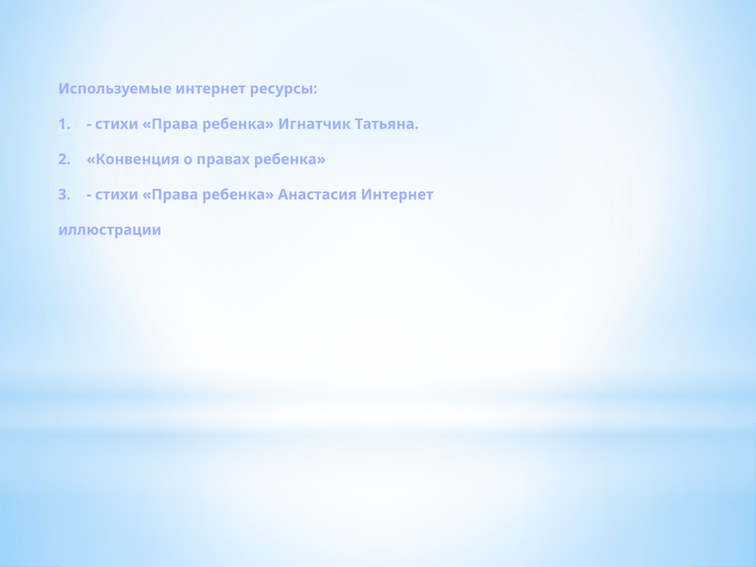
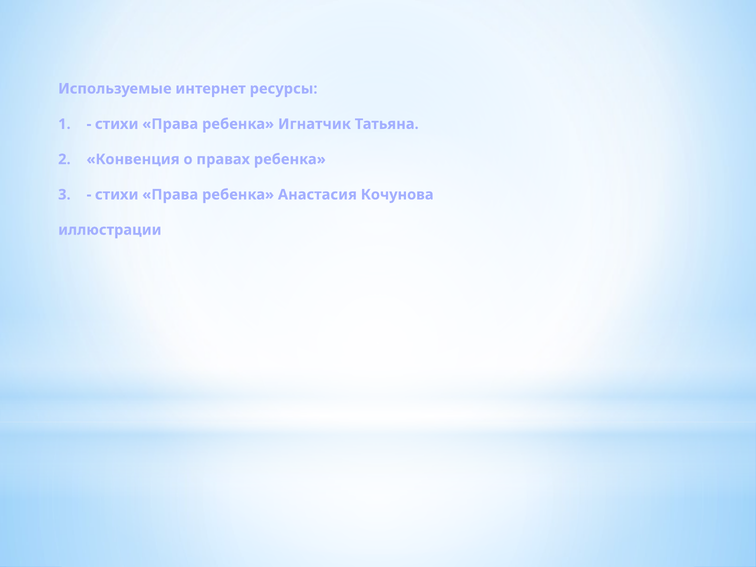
Анастасия Интернет: Интернет -> Кочунова (397, 195)
